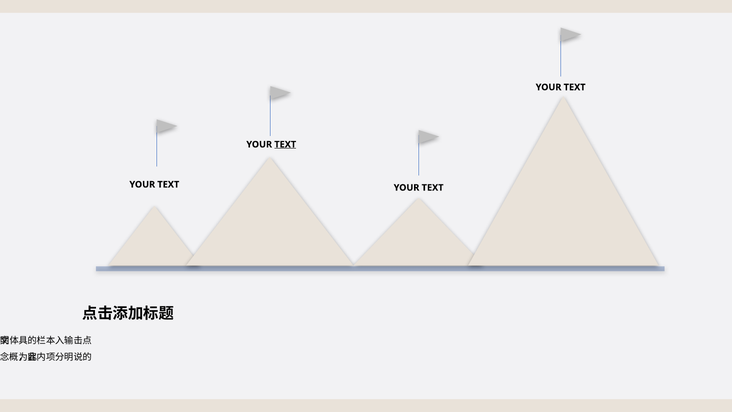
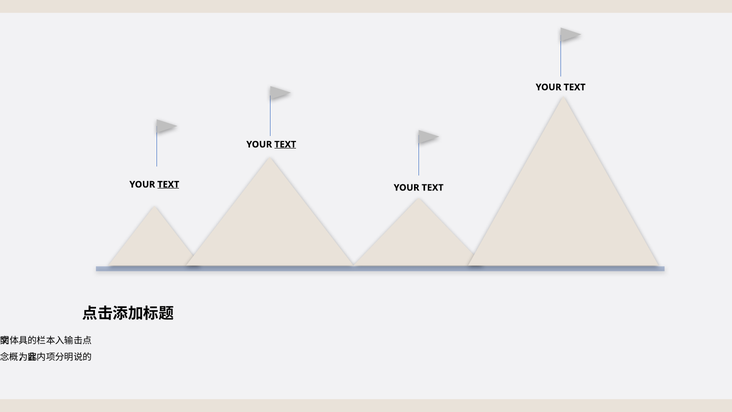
TEXT underline: none -> present (168, 184)
